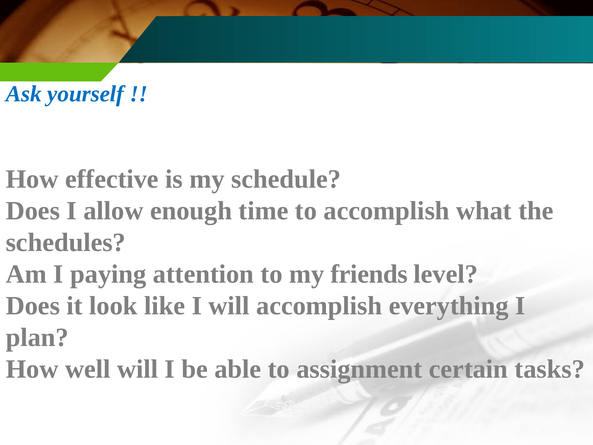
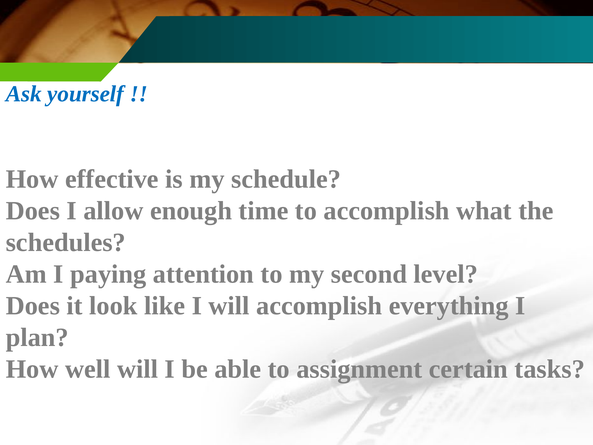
friends: friends -> second (369, 274)
